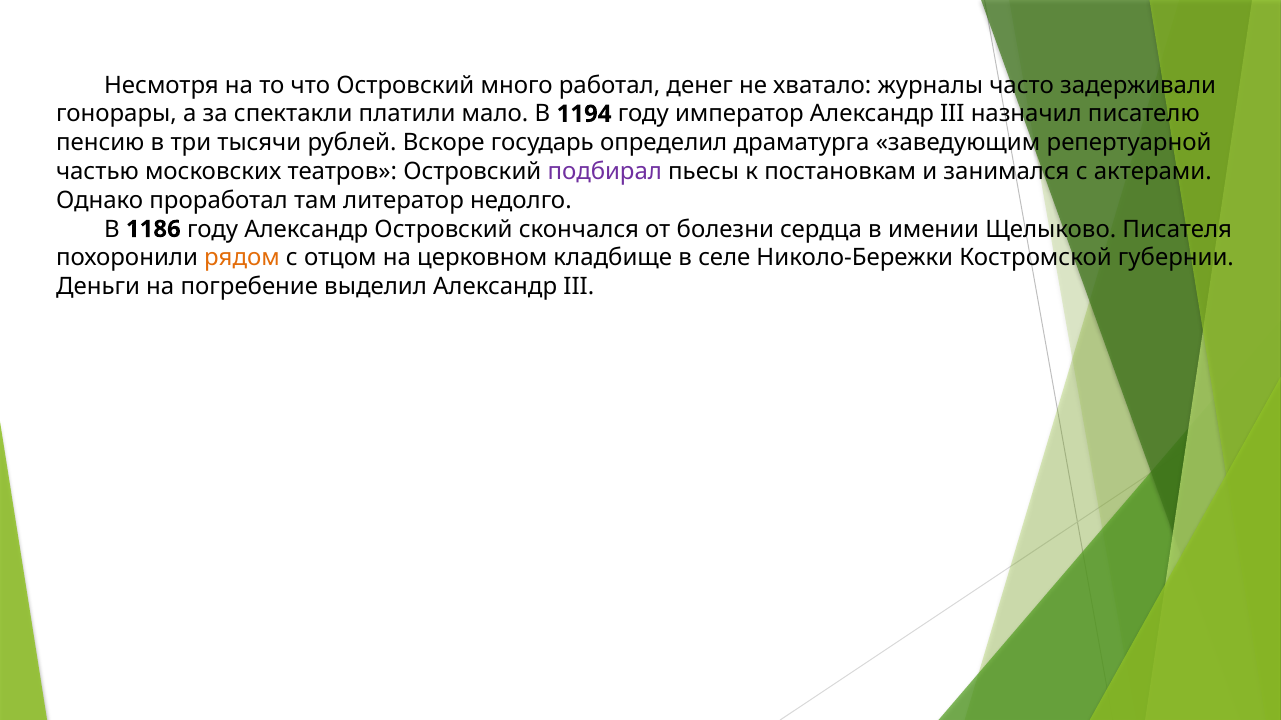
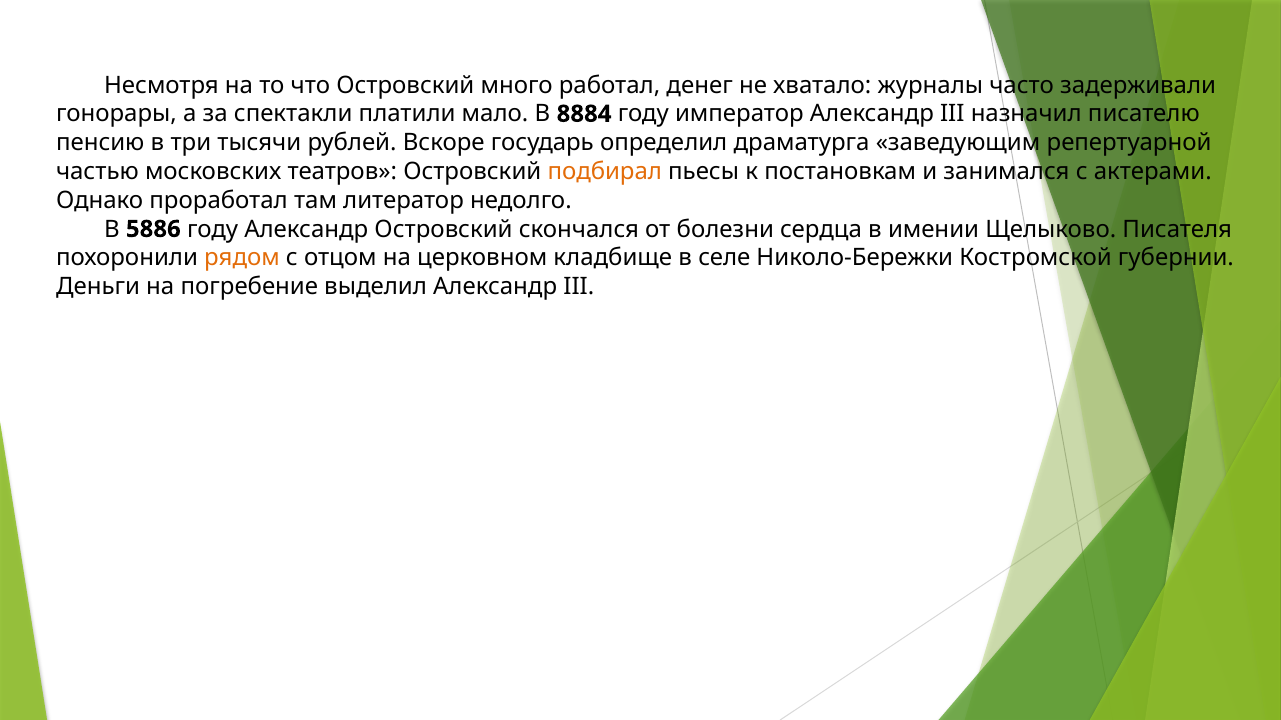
1194: 1194 -> 8884 (584, 114)
подбирал colour: purple -> orange (605, 172)
1186: 1186 -> 5886 (153, 229)
